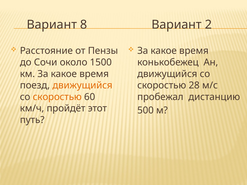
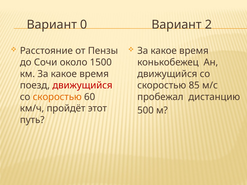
8: 8 -> 0 (84, 25)
движущийся colour: orange -> red (82, 85)
28: 28 -> 85 (194, 85)
